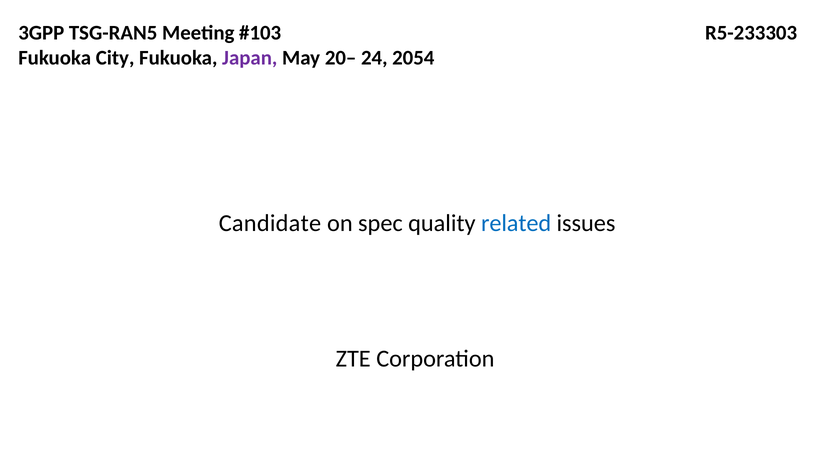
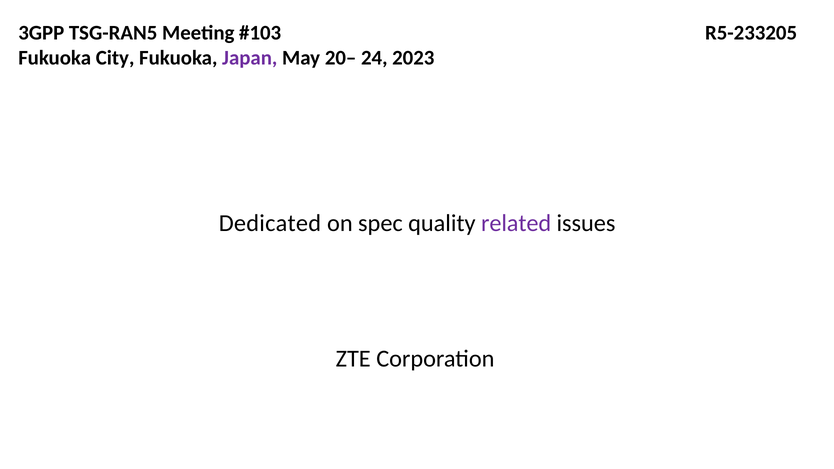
R5-233303: R5-233303 -> R5-233205 (751, 33)
2054: 2054 -> 2023 (413, 58)
Candidate: Candidate -> Dedicated (270, 223)
related colour: blue -> purple (516, 223)
